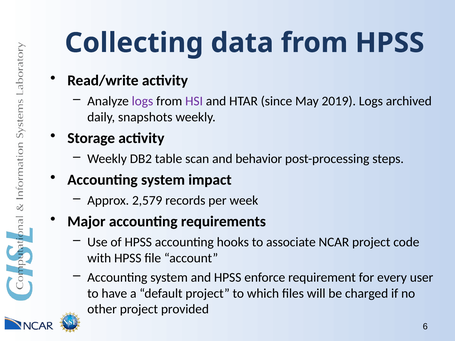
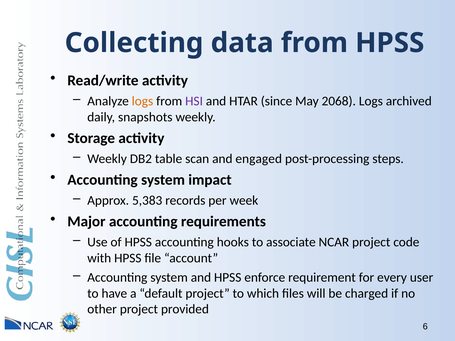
logs colour: purple -> orange (142, 101)
2019: 2019 -> 2068 (339, 101)
behavior: behavior -> engaged (259, 159)
2,579: 2,579 -> 5,383 (147, 201)
